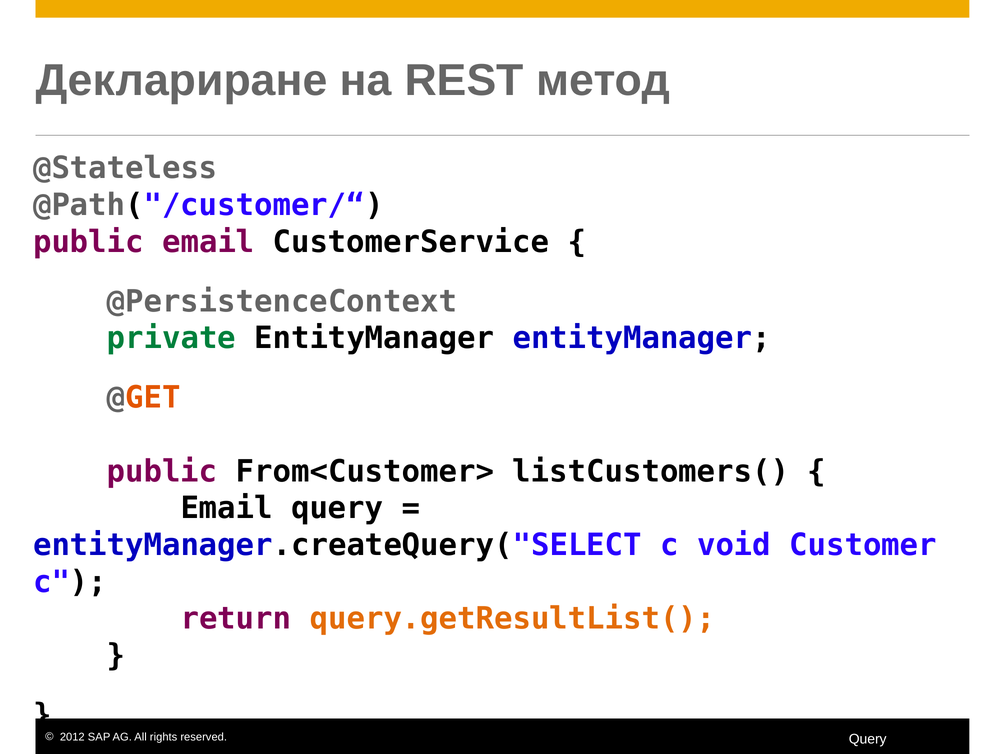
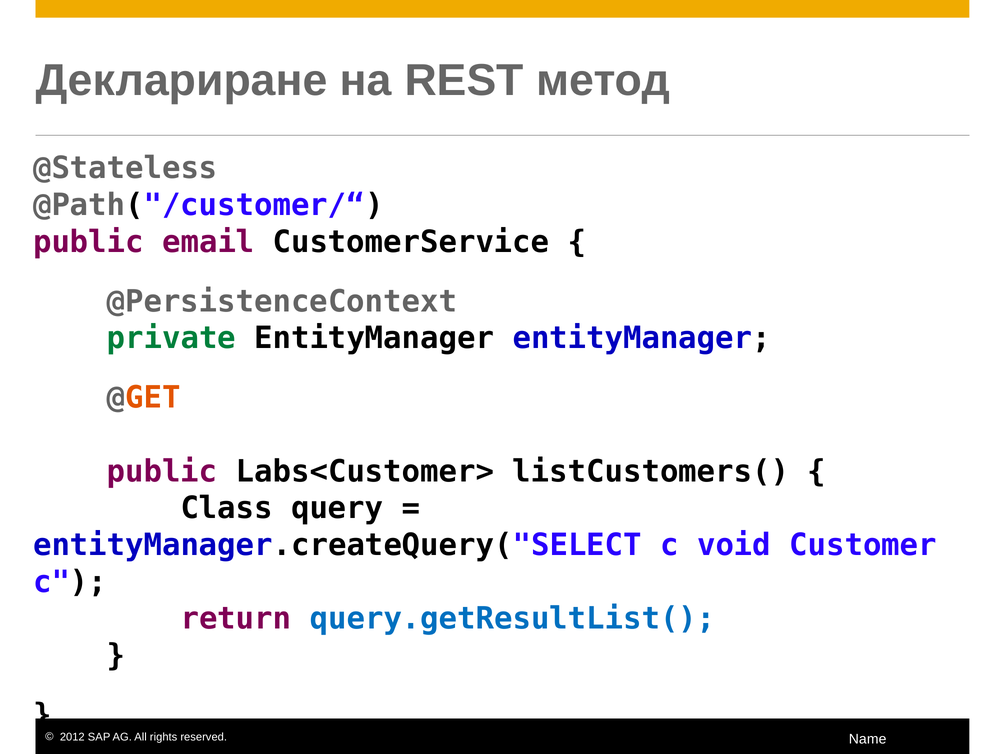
From<Customer>: From<Customer> -> Labs<Customer> (365, 471)
Email: Email -> Class (227, 508)
query.getResultList( colour: orange -> blue (513, 619)
Query: Query -> Name (868, 739)
